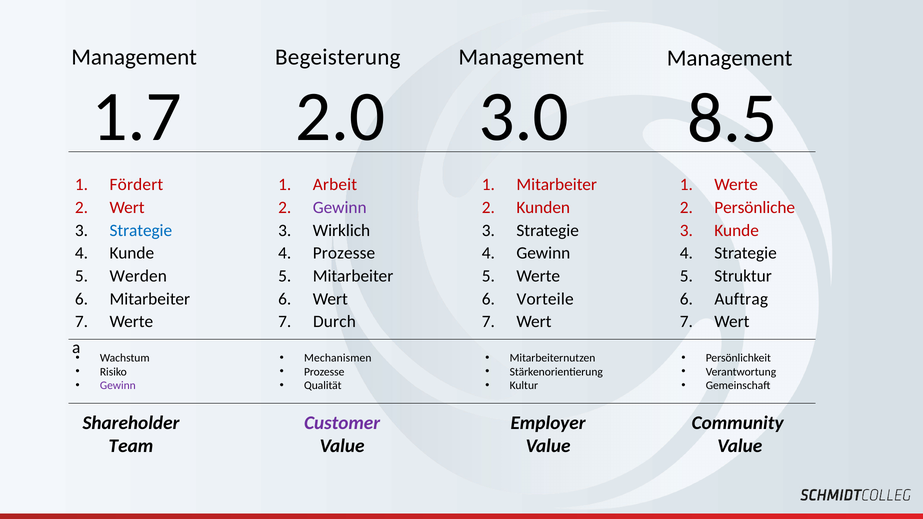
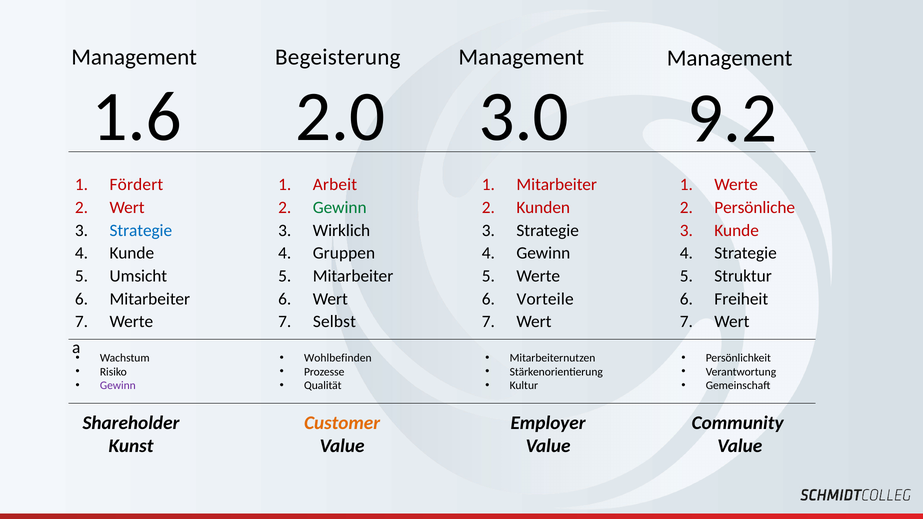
1.7: 1.7 -> 1.6 (137, 117)
8.5: 8.5 -> 9.2 (732, 118)
Gewinn colour: purple -> green (340, 208)
Prozesse: Prozesse -> Gruppen (344, 253)
Werden: Werden -> Umsicht (138, 276)
Auftrag: Auftrag -> Freiheit (741, 299)
Durch: Durch -> Selbst (334, 322)
Mechanismen: Mechanismen -> Wohlbefinden (338, 358)
Customer colour: purple -> orange (342, 423)
Team: Team -> Kunst (131, 446)
